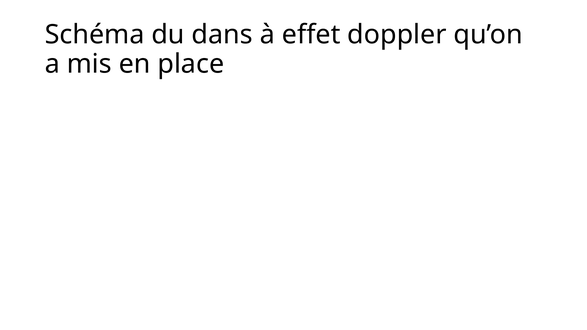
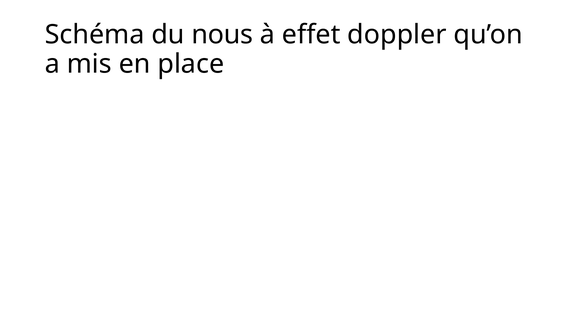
dans: dans -> nous (222, 35)
